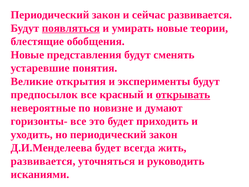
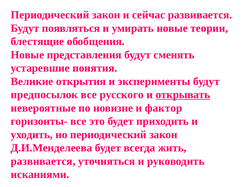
появляться underline: present -> none (71, 28)
красный: красный -> русского (122, 95)
думают: думают -> фактор (164, 108)
